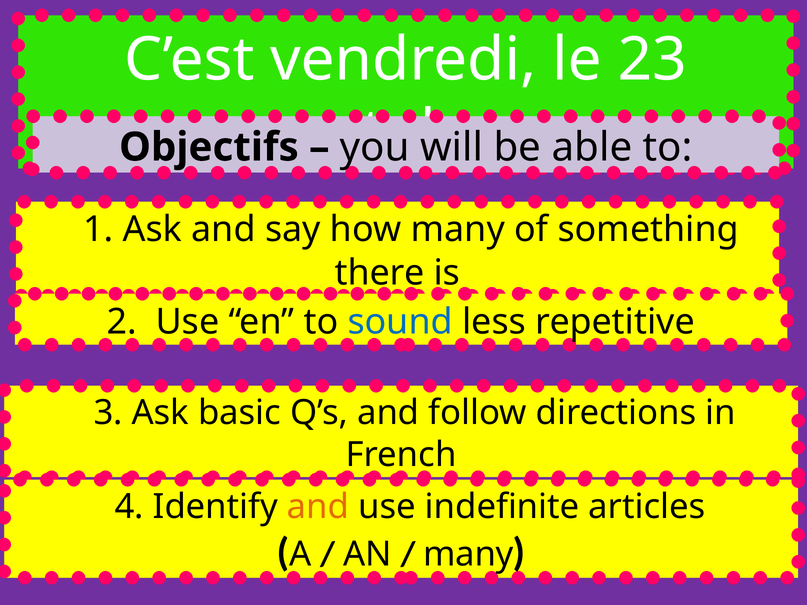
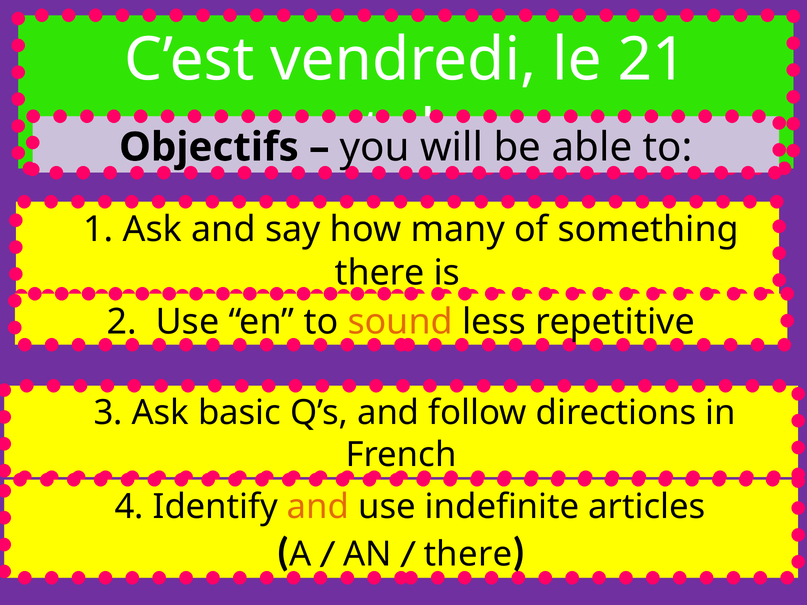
23: 23 -> 21 (652, 60)
sound colour: blue -> orange (400, 322)
many: many -> there (468, 555)
